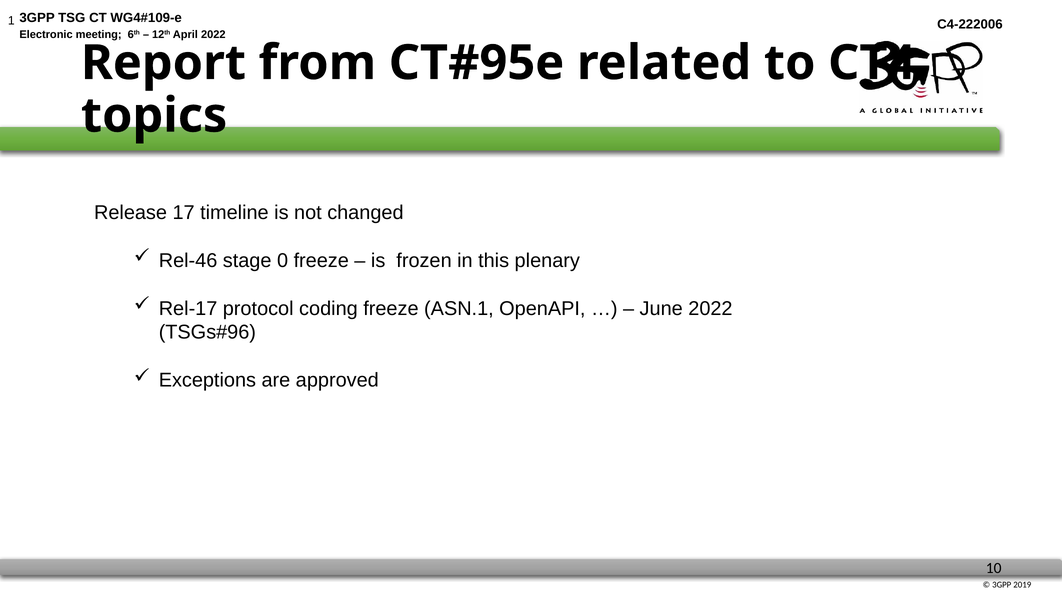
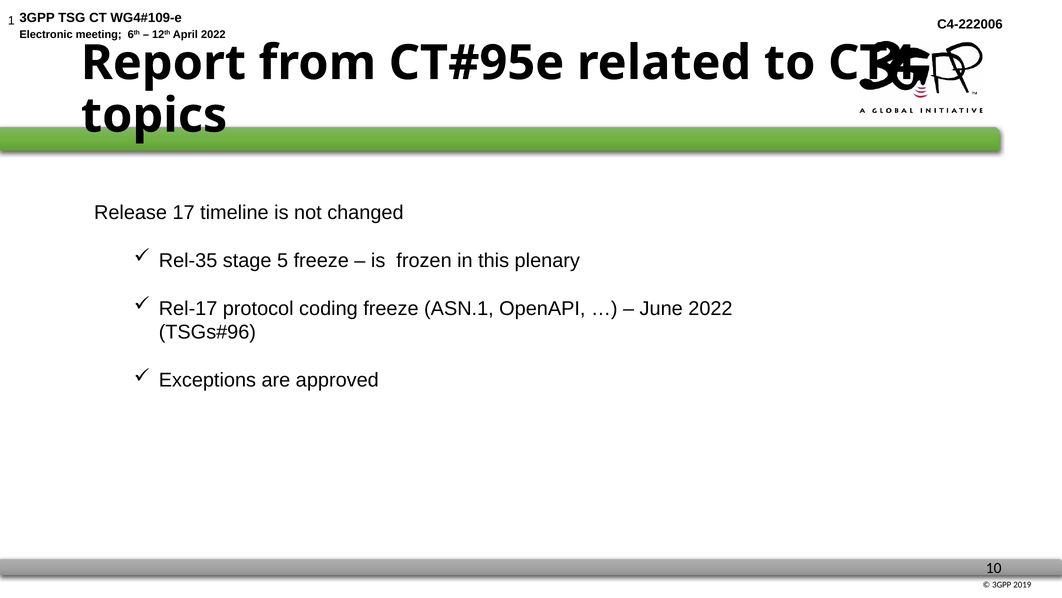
Rel-46: Rel-46 -> Rel-35 (188, 260)
0: 0 -> 5 (283, 260)
